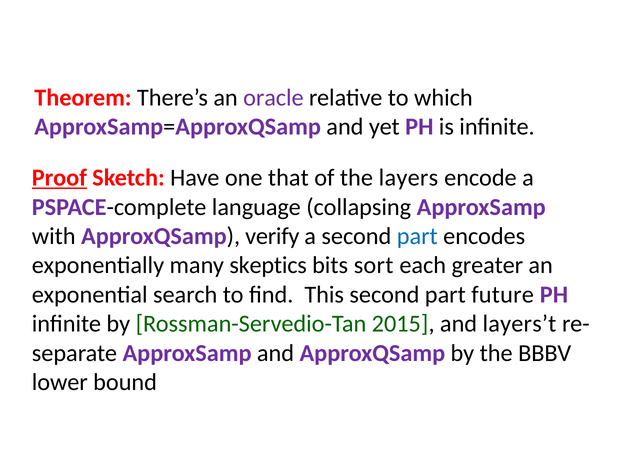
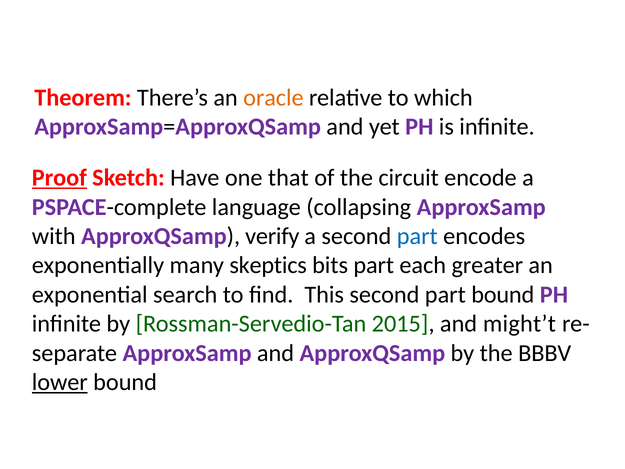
oracle colour: purple -> orange (273, 97)
layers: layers -> circuit (409, 178)
bits sort: sort -> part (374, 265)
part future: future -> bound (503, 294)
layers’t: layers’t -> might’t (519, 324)
lower underline: none -> present (60, 382)
